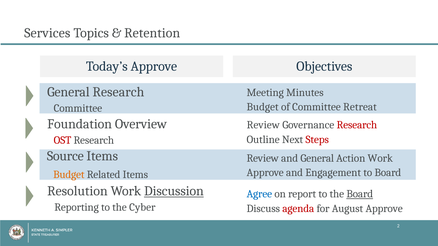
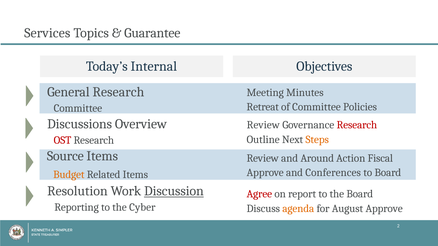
Retention: Retention -> Guarantee (152, 33)
Today’s Approve: Approve -> Internal (154, 66)
Budget: Budget -> Retreat (263, 107)
Retreat: Retreat -> Policies (360, 107)
Foundation: Foundation -> Discussions (80, 124)
Steps colour: red -> orange (317, 140)
and General: General -> Around (317, 158)
Action Work: Work -> Fiscal (380, 158)
Engagement: Engagement -> Conferences (333, 173)
Agree colour: blue -> red (259, 194)
Board underline: present -> none (360, 194)
agenda colour: red -> orange (298, 209)
